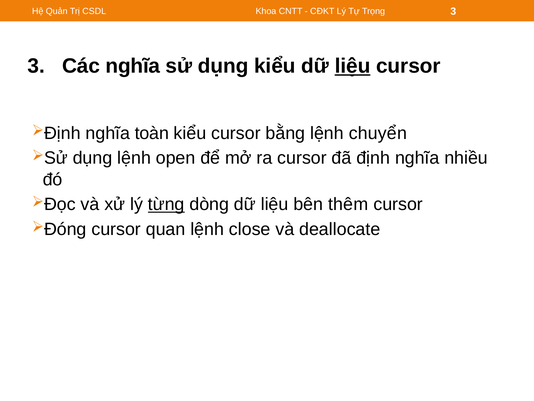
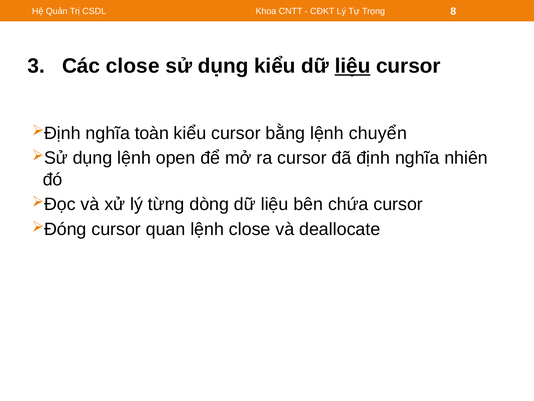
Trọng 3: 3 -> 8 (453, 11)
Các nghĩa: nghĩa -> close (133, 66)
nhiều: nhiều -> nhiên (466, 158)
từng underline: present -> none (166, 204)
thêm: thêm -> chứa (348, 204)
